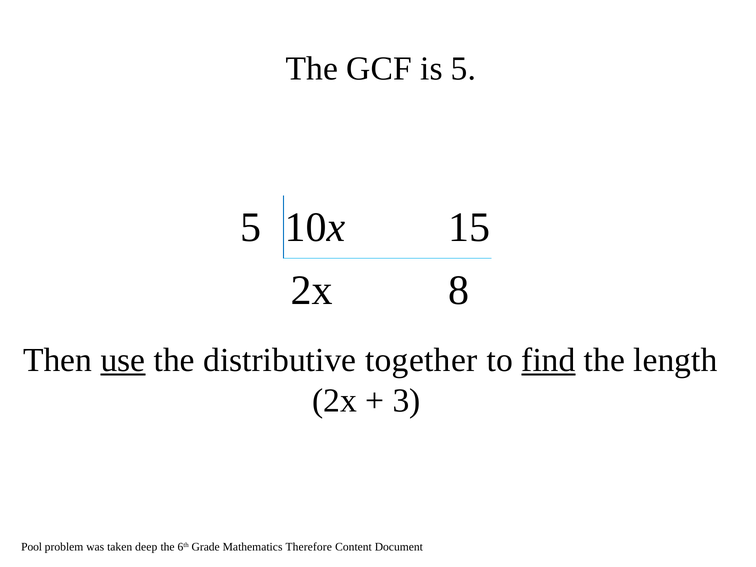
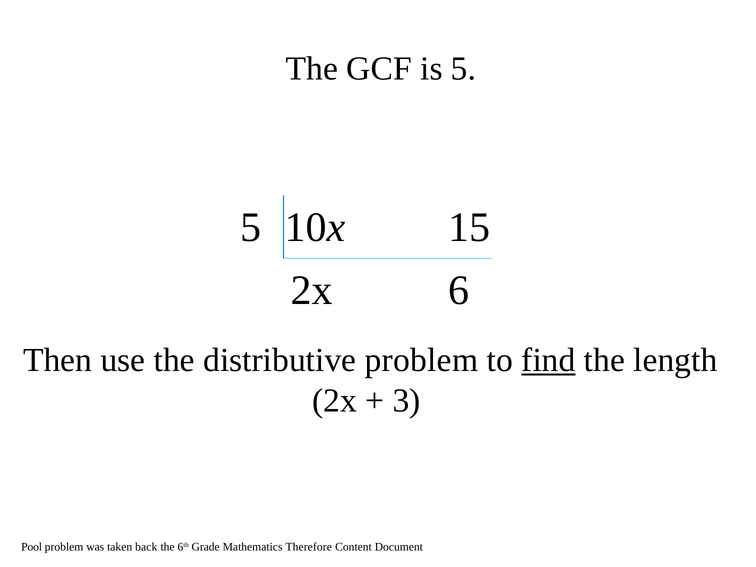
8: 8 -> 6 (459, 290)
use underline: present -> none (123, 360)
distributive together: together -> problem (421, 360)
deep: deep -> back (146, 547)
